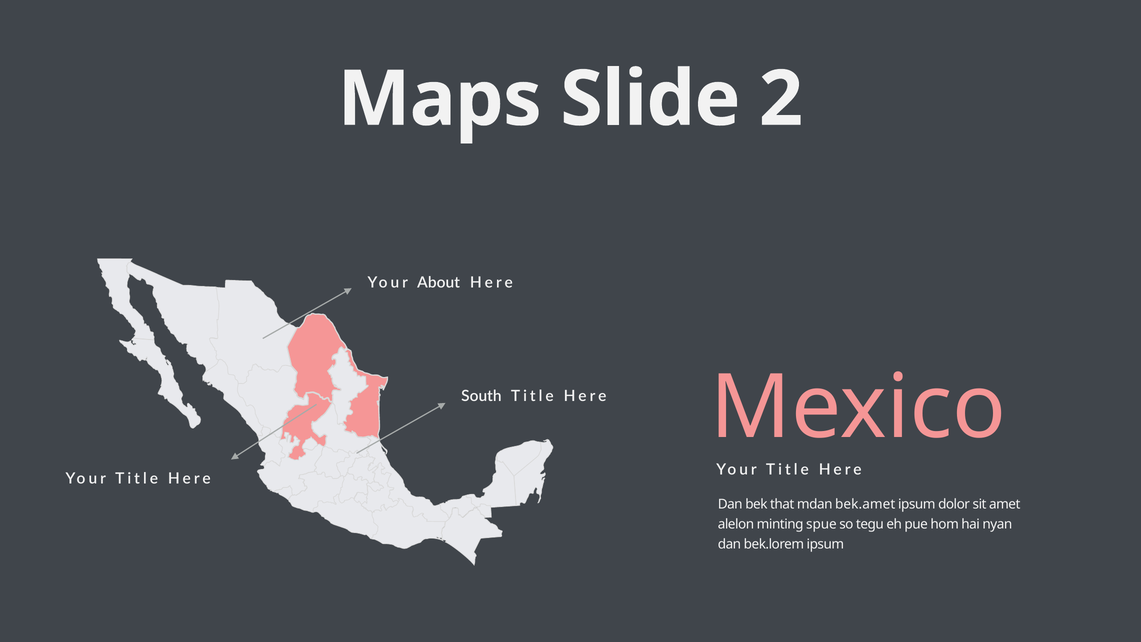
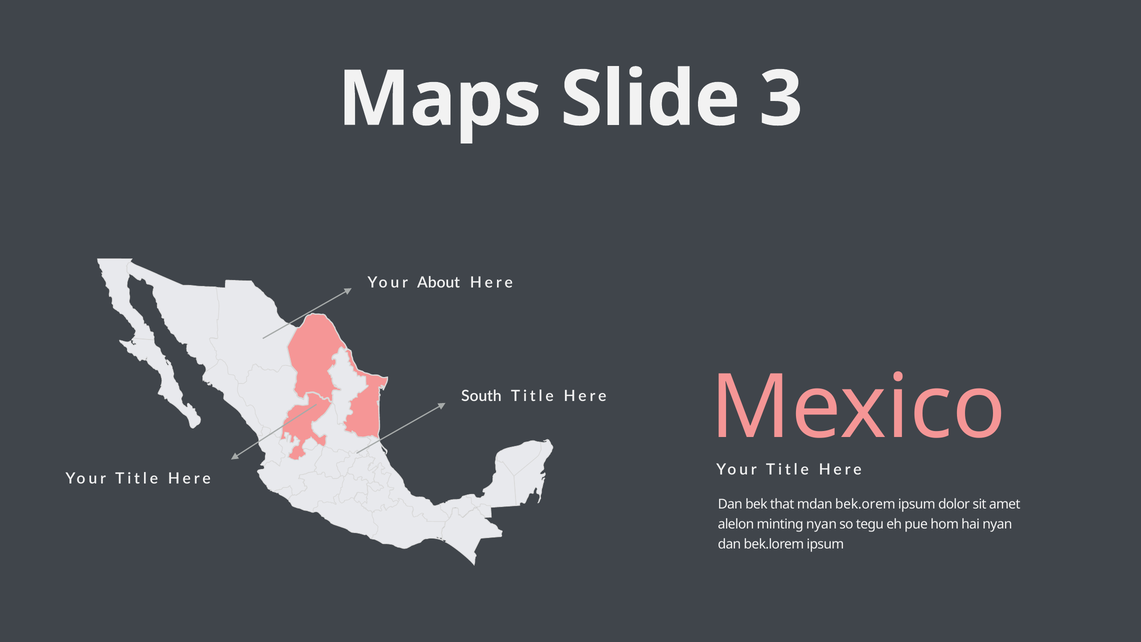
2: 2 -> 3 (781, 99)
bek.amet: bek.amet -> bek.orem (865, 504)
minting spue: spue -> nyan (821, 524)
